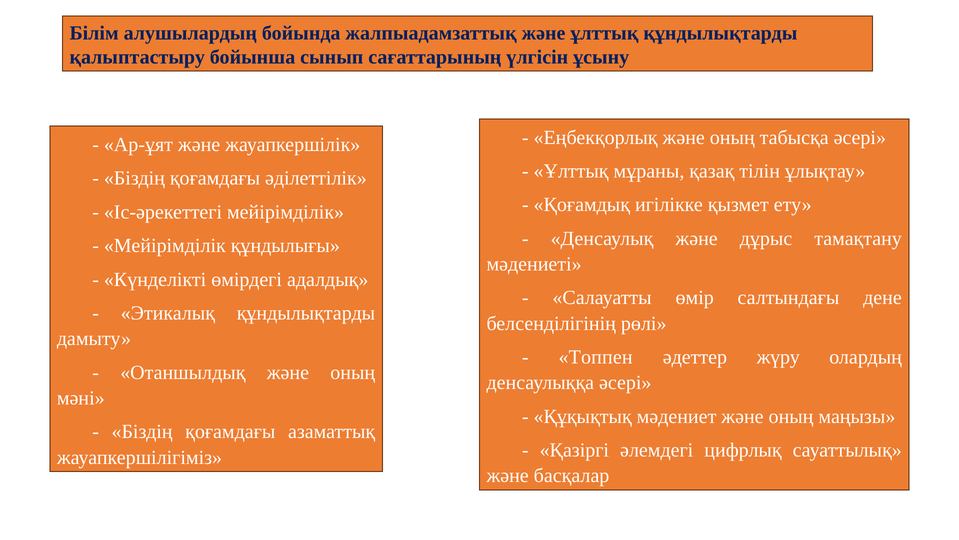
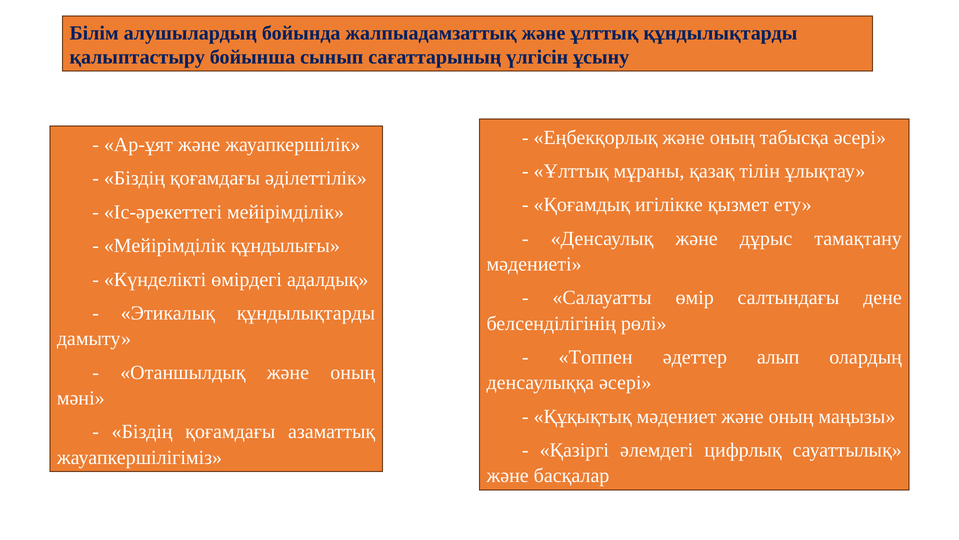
жүру: жүру -> алып (778, 357)
